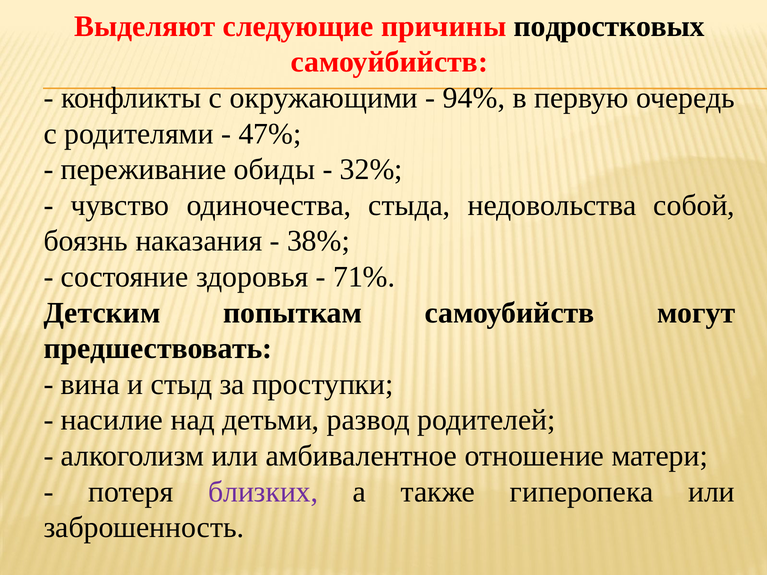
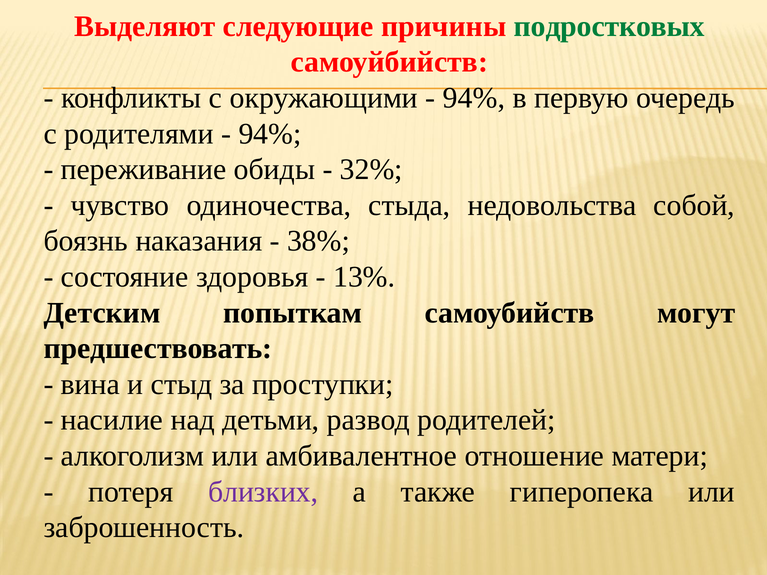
подростковых colour: black -> green (609, 26)
47%: 47% -> 94% (270, 134)
71%: 71% -> 13% (364, 277)
